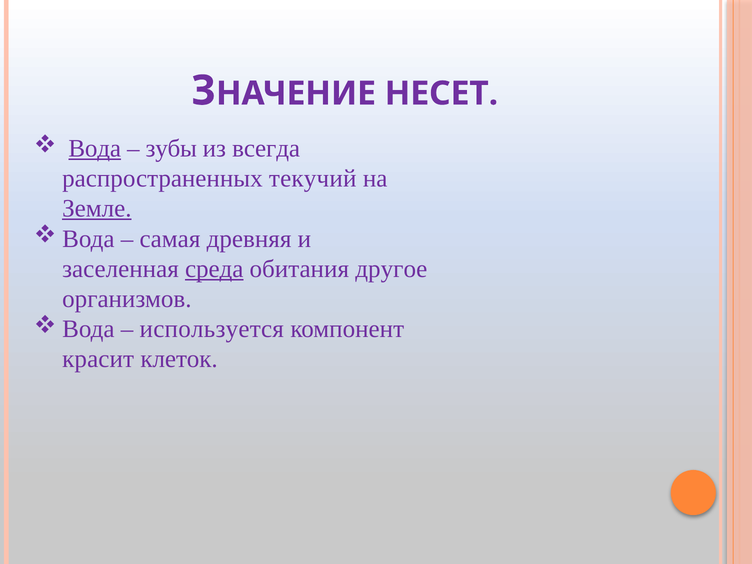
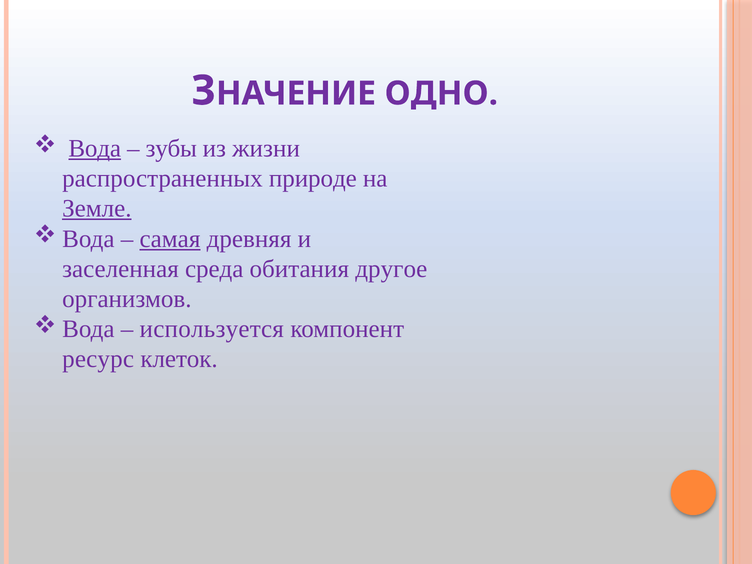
НЕСЕТ: НЕСЕТ -> ОДНО (441, 93)
всегда: всегда -> жизни (266, 148)
текучий: текучий -> природе (313, 179)
самая underline: none -> present (170, 239)
среда underline: present -> none (214, 269)
красит: красит -> ресурс (98, 359)
